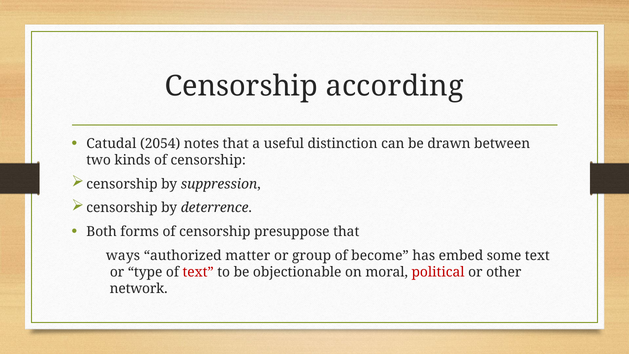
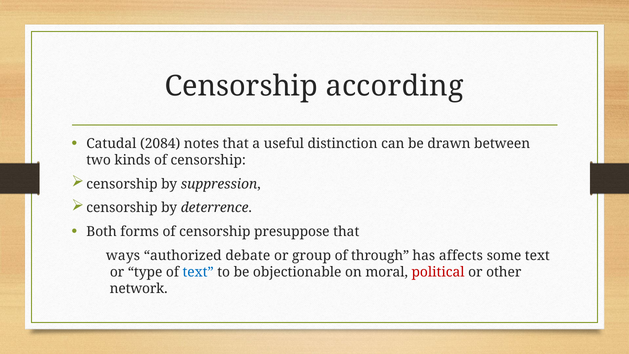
2054: 2054 -> 2084 (160, 144)
matter: matter -> debate (248, 255)
become: become -> through (380, 255)
embed: embed -> affects (461, 255)
text colour: red -> blue (198, 272)
